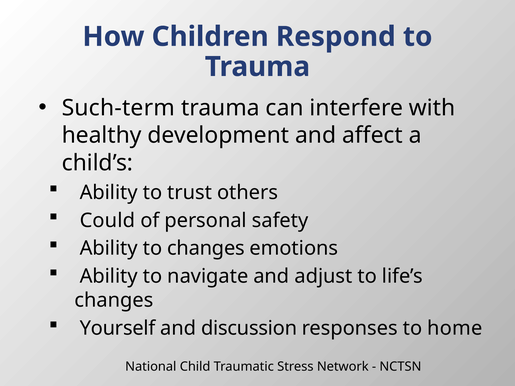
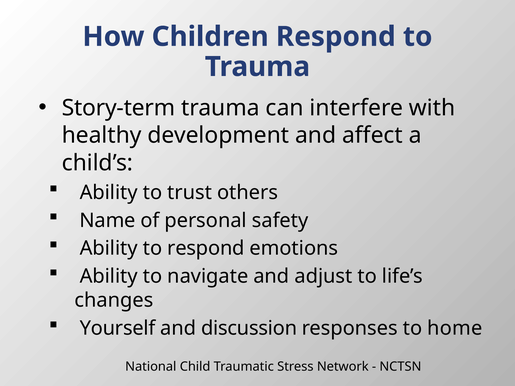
Such-term: Such-term -> Story-term (119, 108)
Could: Could -> Name (108, 221)
to changes: changes -> respond (206, 249)
